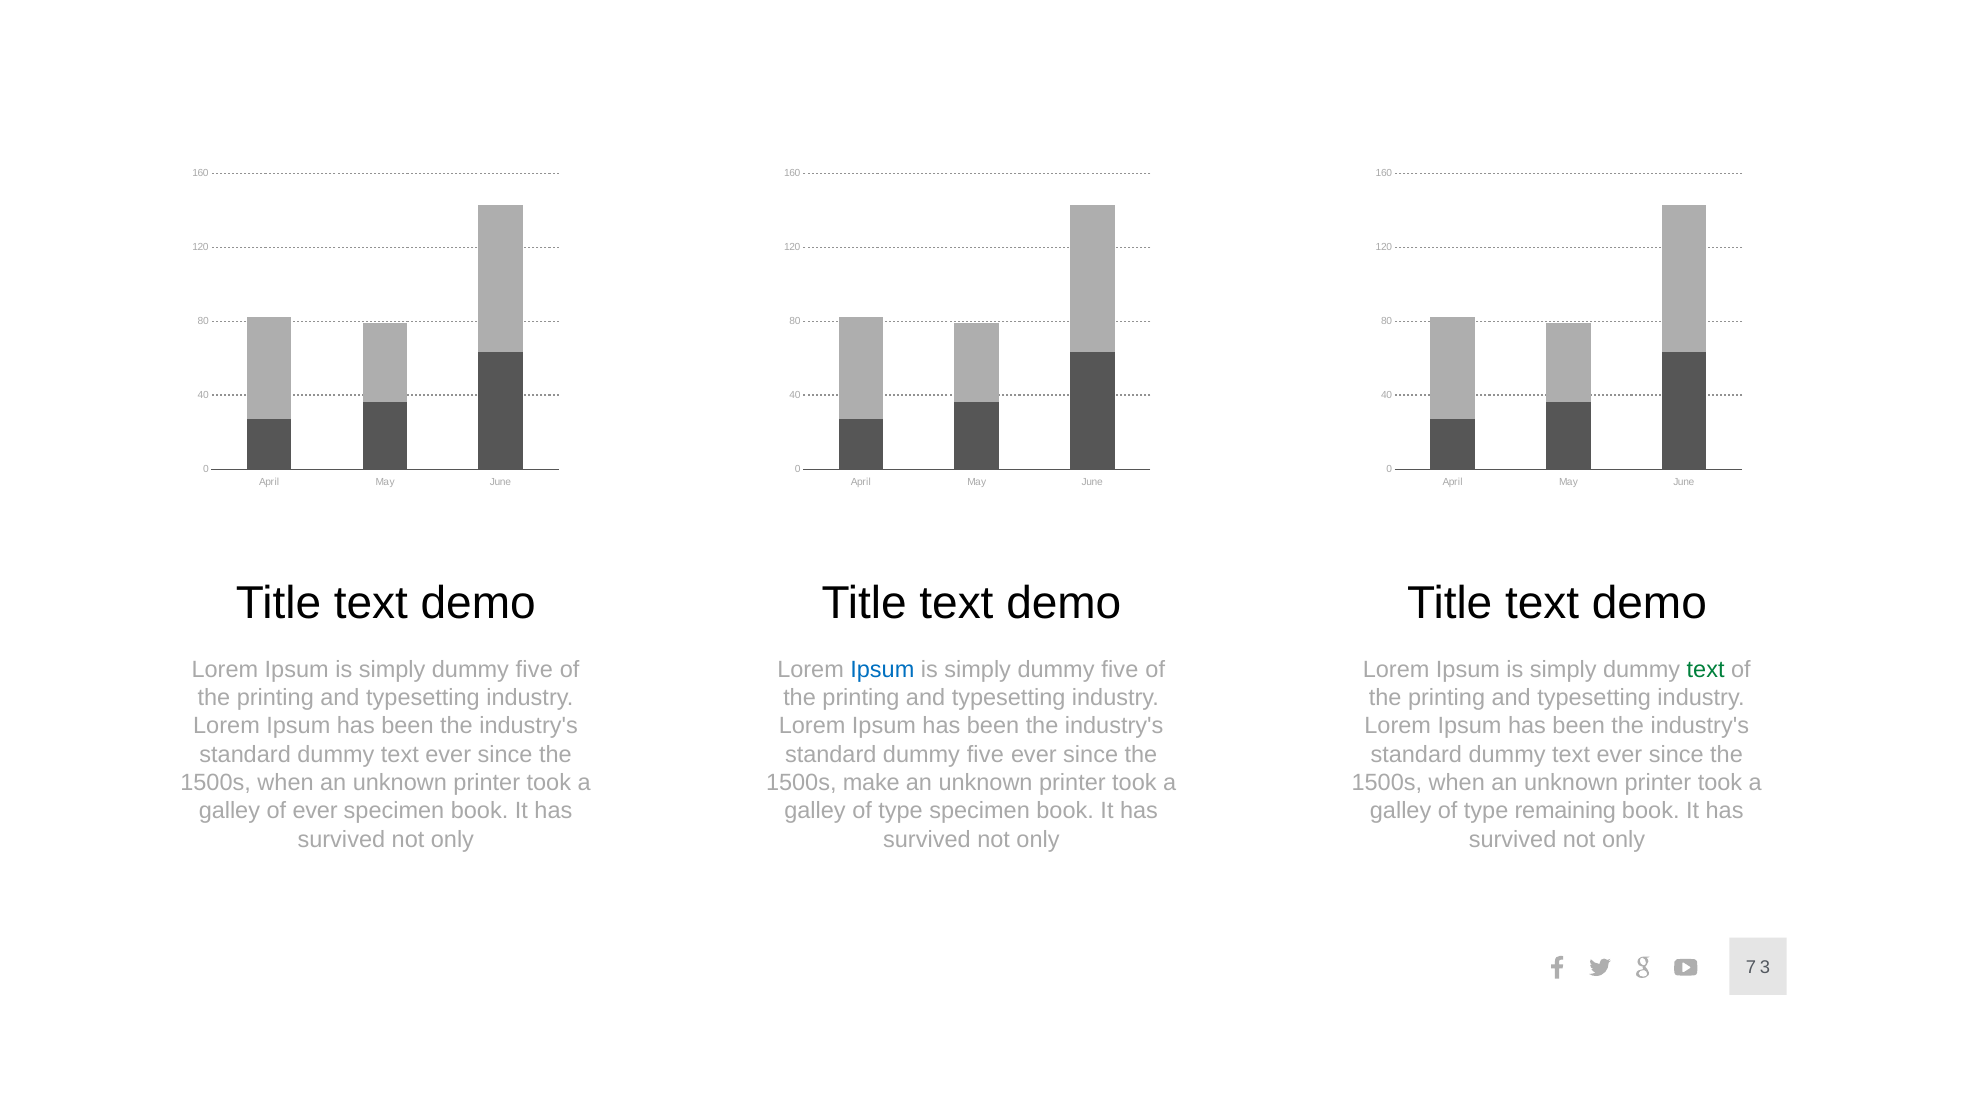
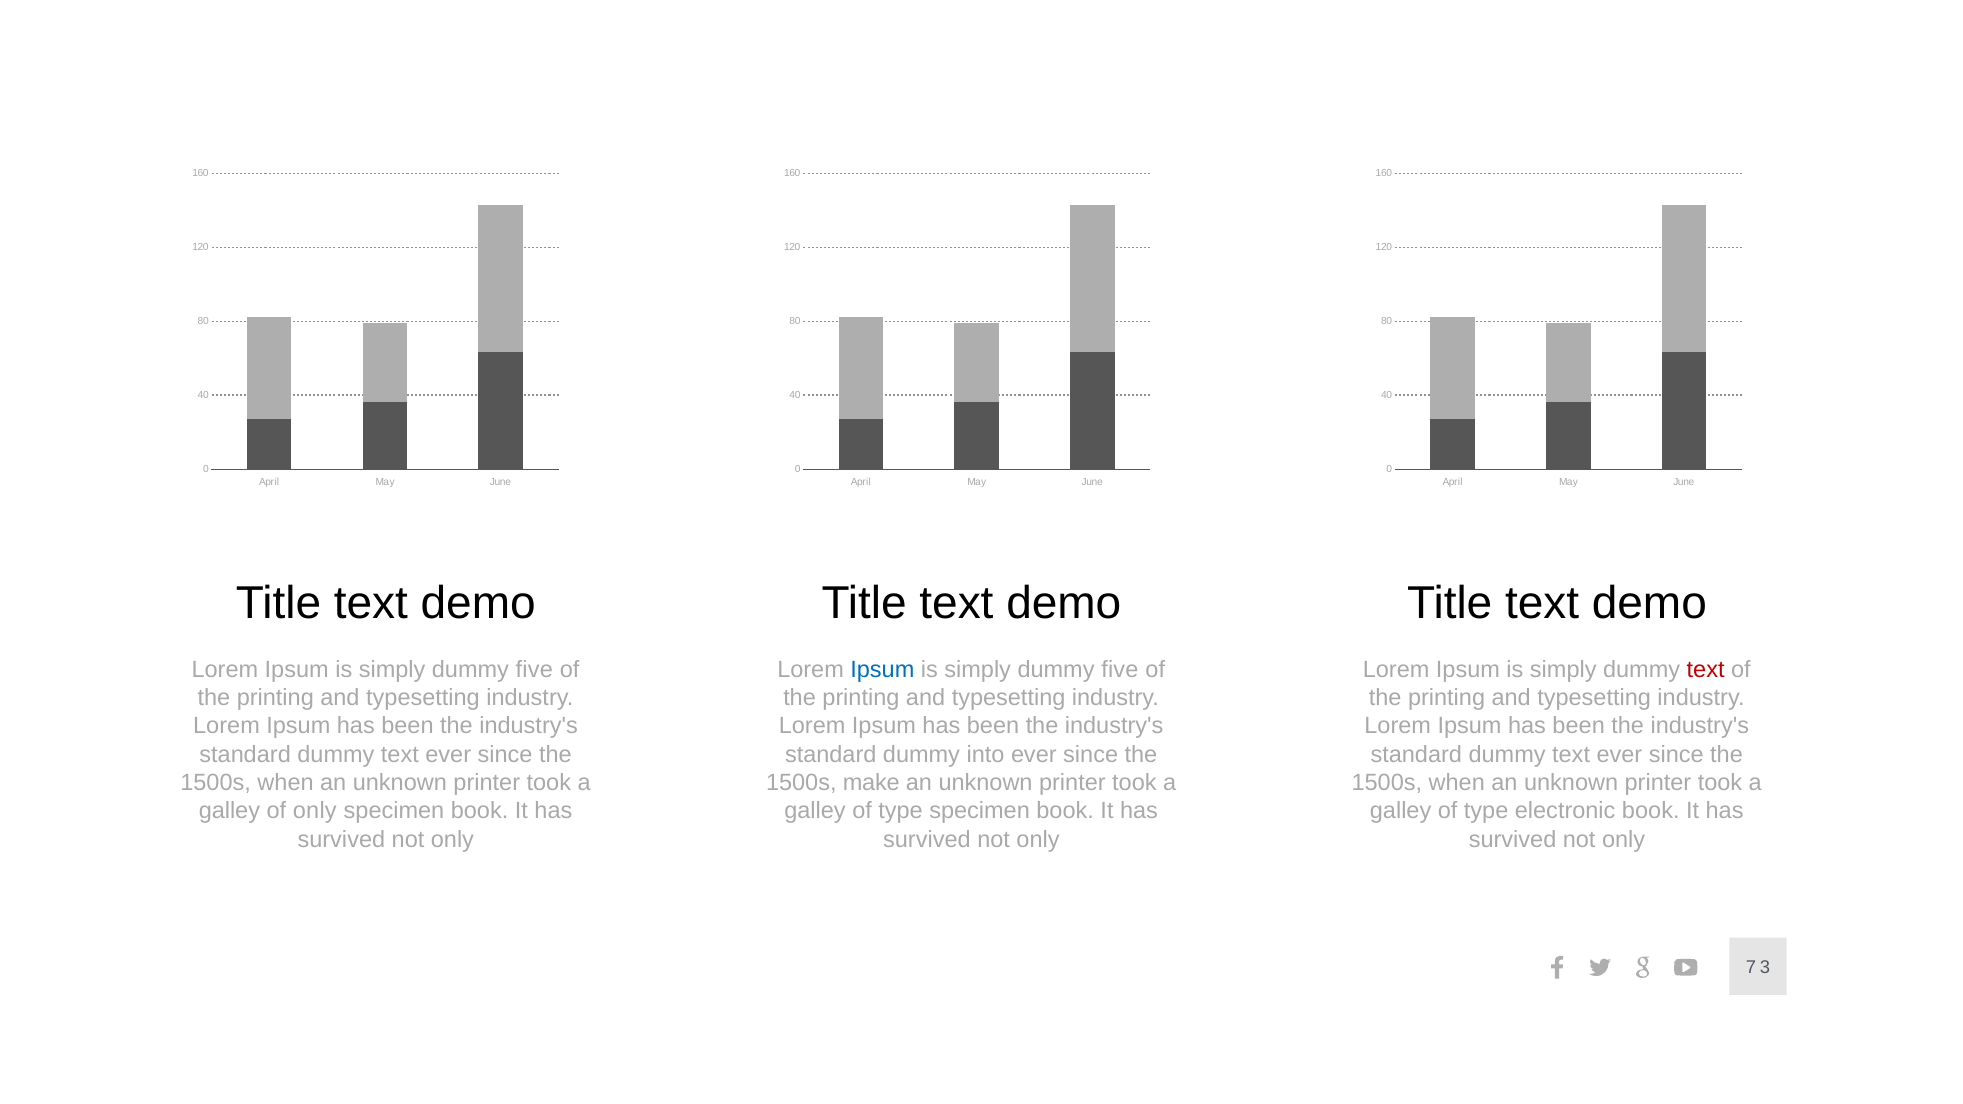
text colour: green -> red (1706, 670)
standard dummy five: five -> into (985, 755)
of ever: ever -> only (315, 811)
remaining: remaining -> electronic (1565, 811)
